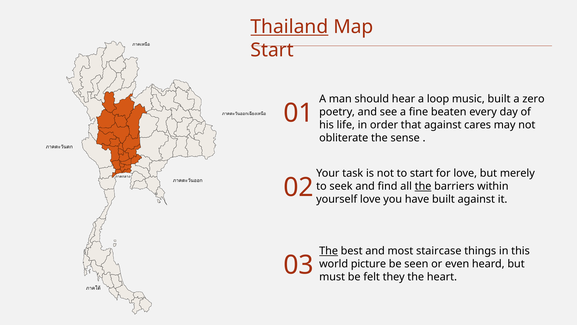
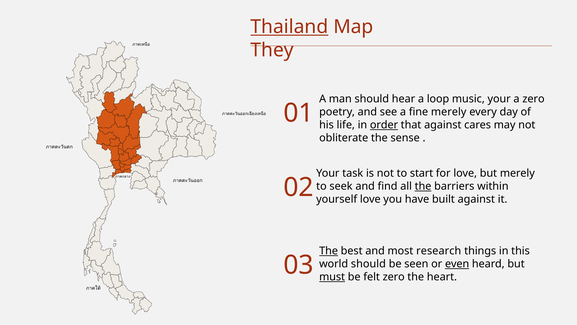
Start: Start -> They (272, 50)
music built: built -> your (499, 99)
fine beaten: beaten -> merely (449, 112)
order underline: none -> present (384, 125)
staircase: staircase -> research (439, 251)
world picture: picture -> should (368, 264)
even underline: none -> present (457, 264)
must underline: none -> present (332, 277)
felt they: they -> zero (394, 277)
